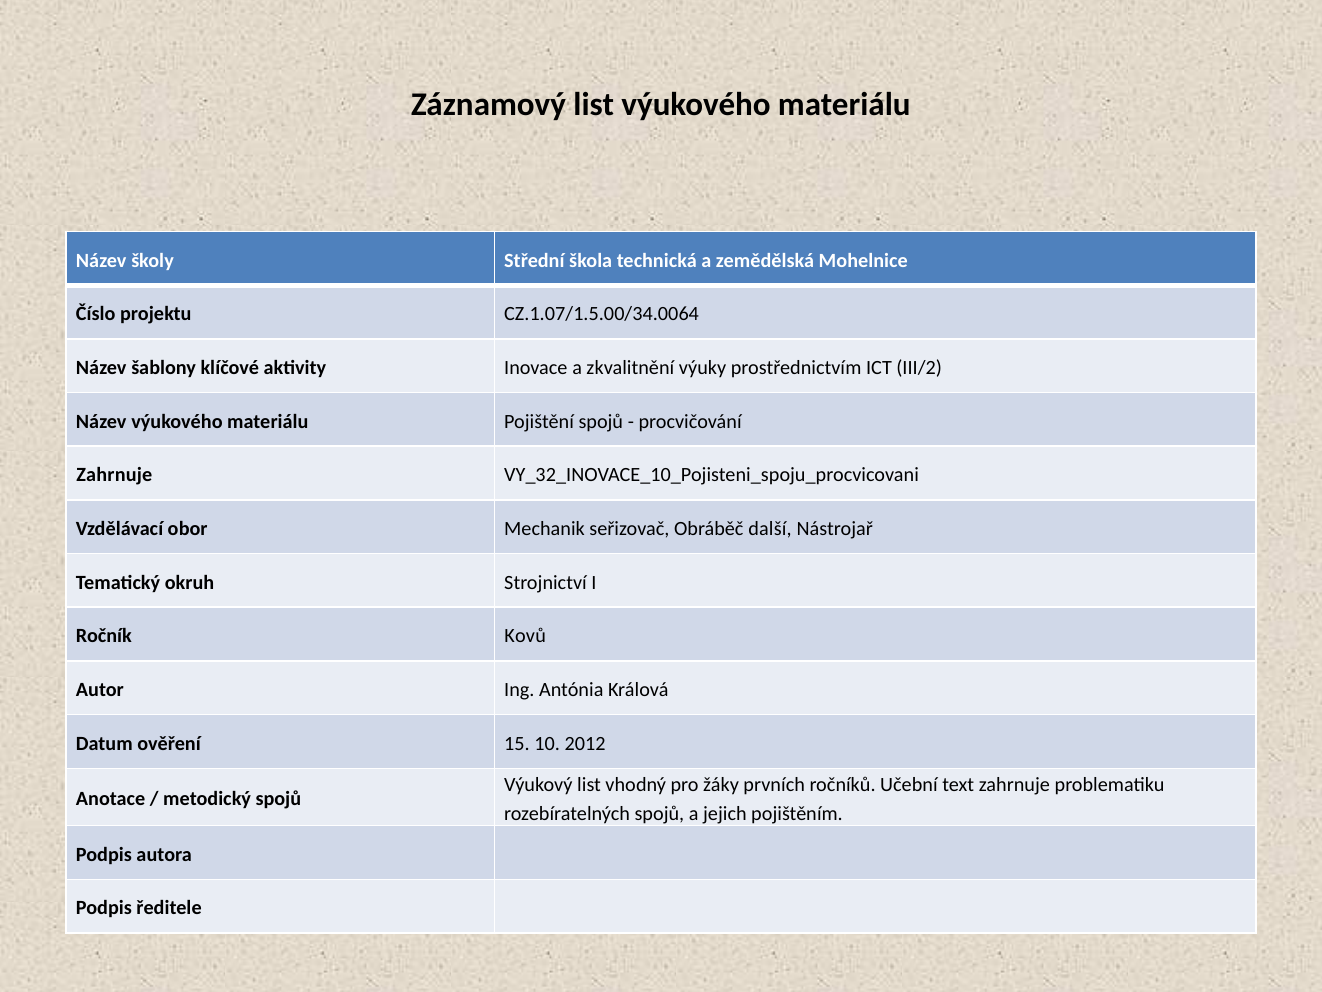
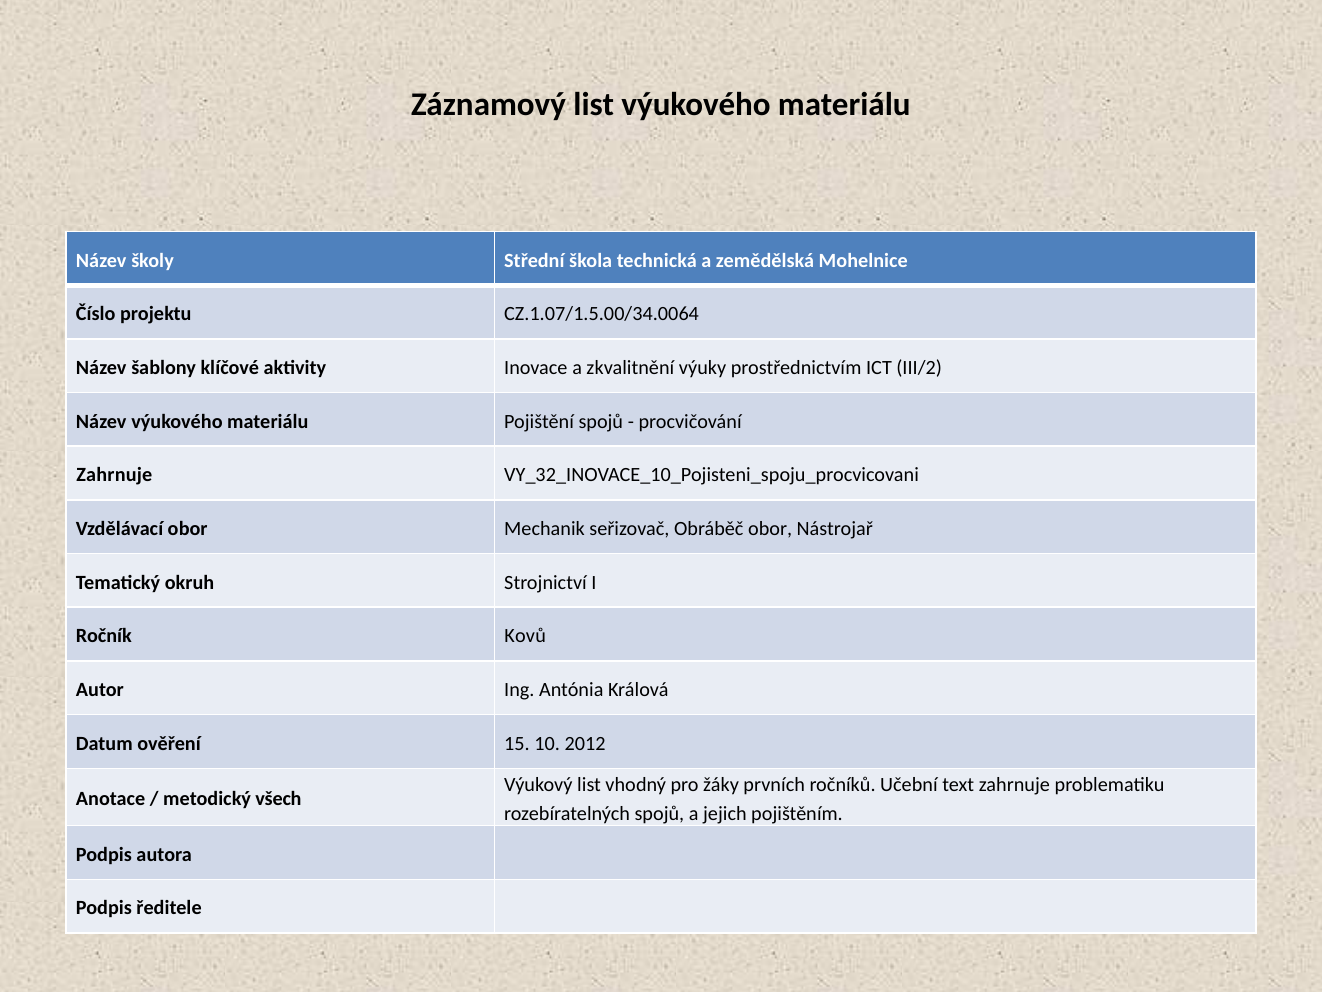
Obráběč další: další -> obor (770, 529)
metodický spojů: spojů -> všech (278, 799)
